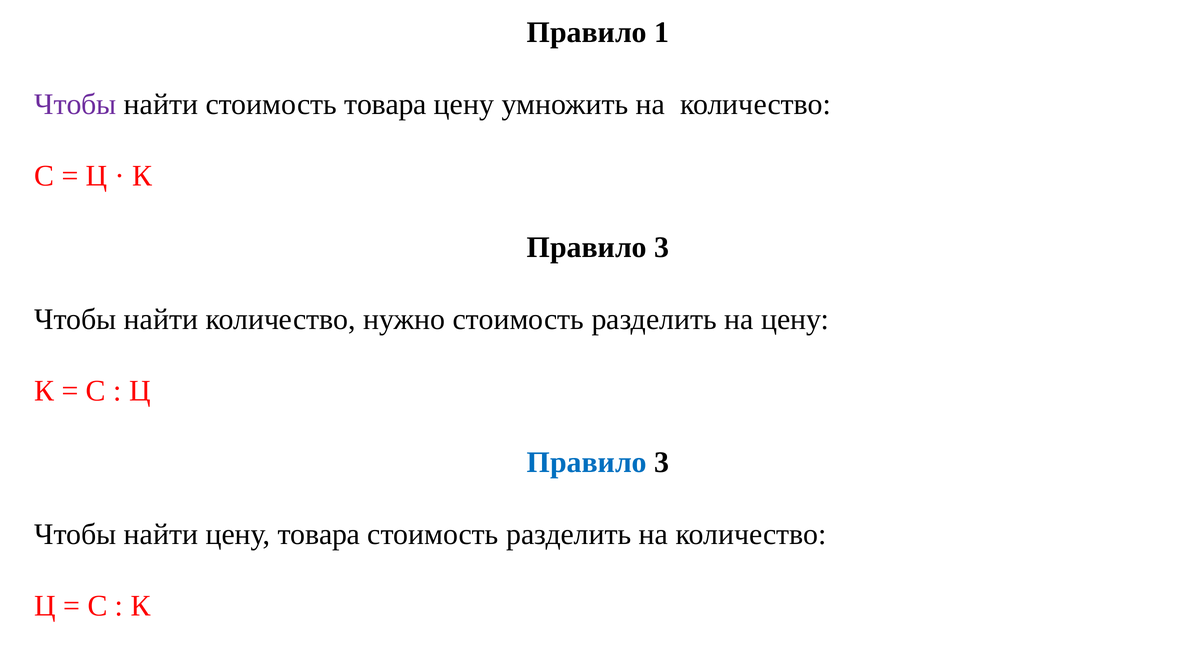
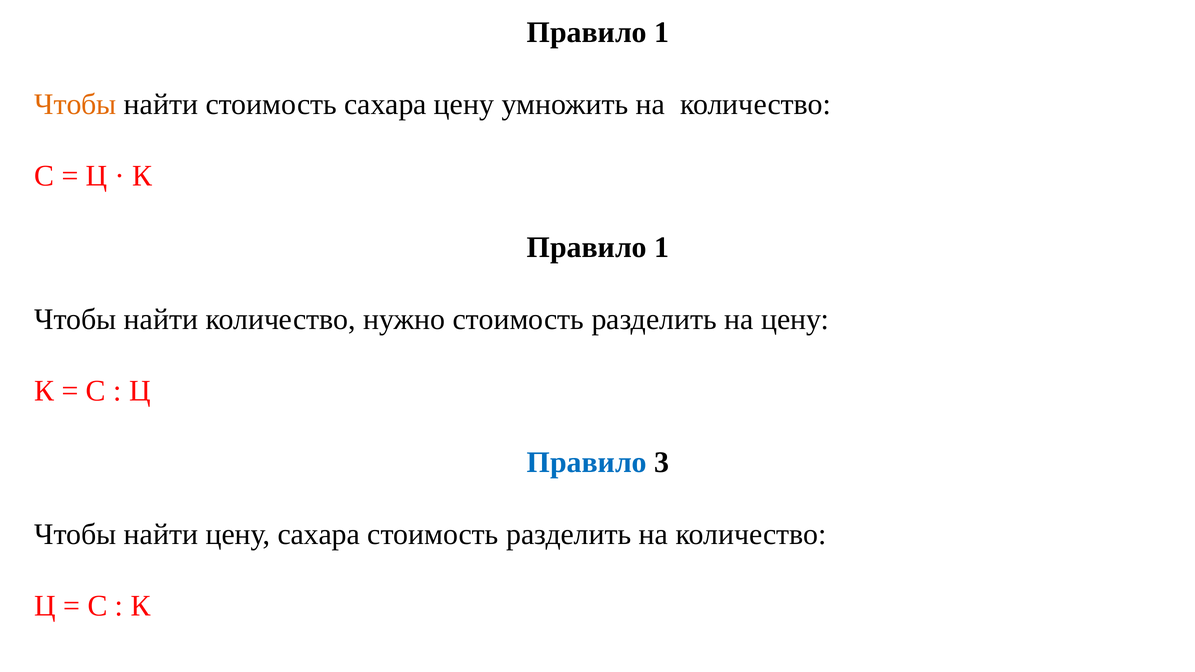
Чтобы colour: purple -> orange (75, 104)
стоимость товара: товара -> сахара (385, 104)
3: 3 -> 1 (662, 248)
цену товара: товара -> сахара (319, 534)
